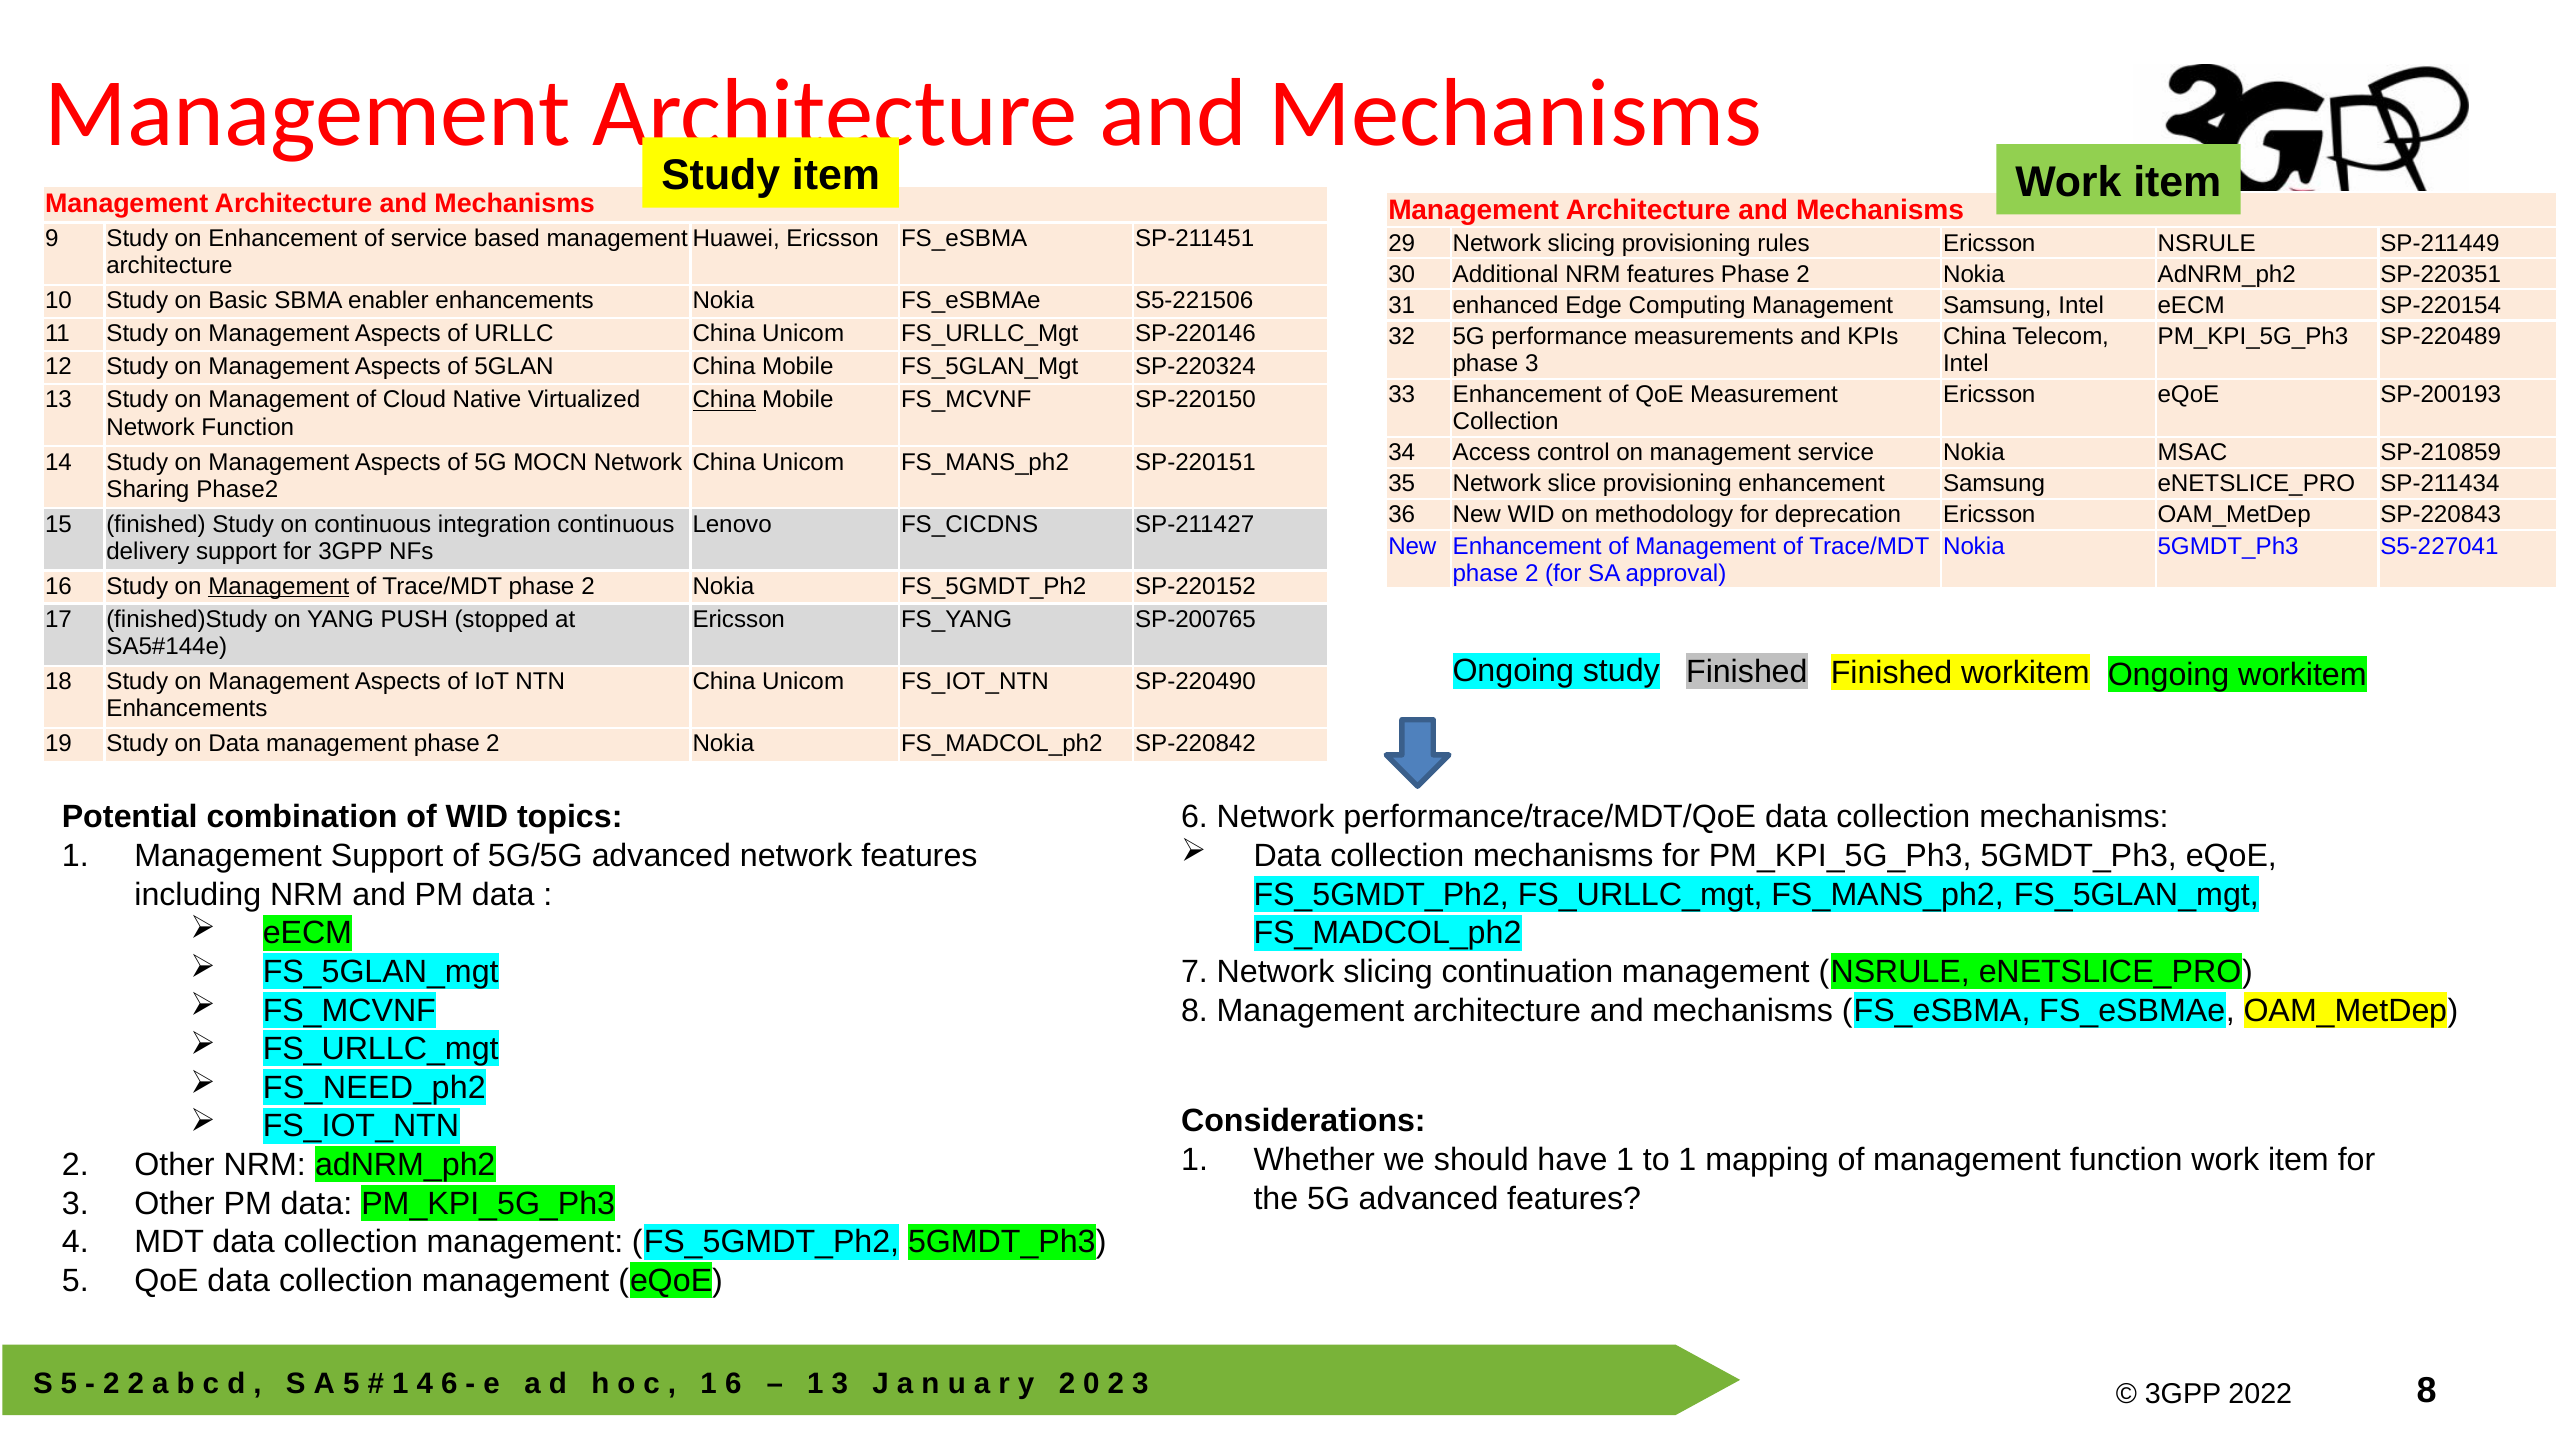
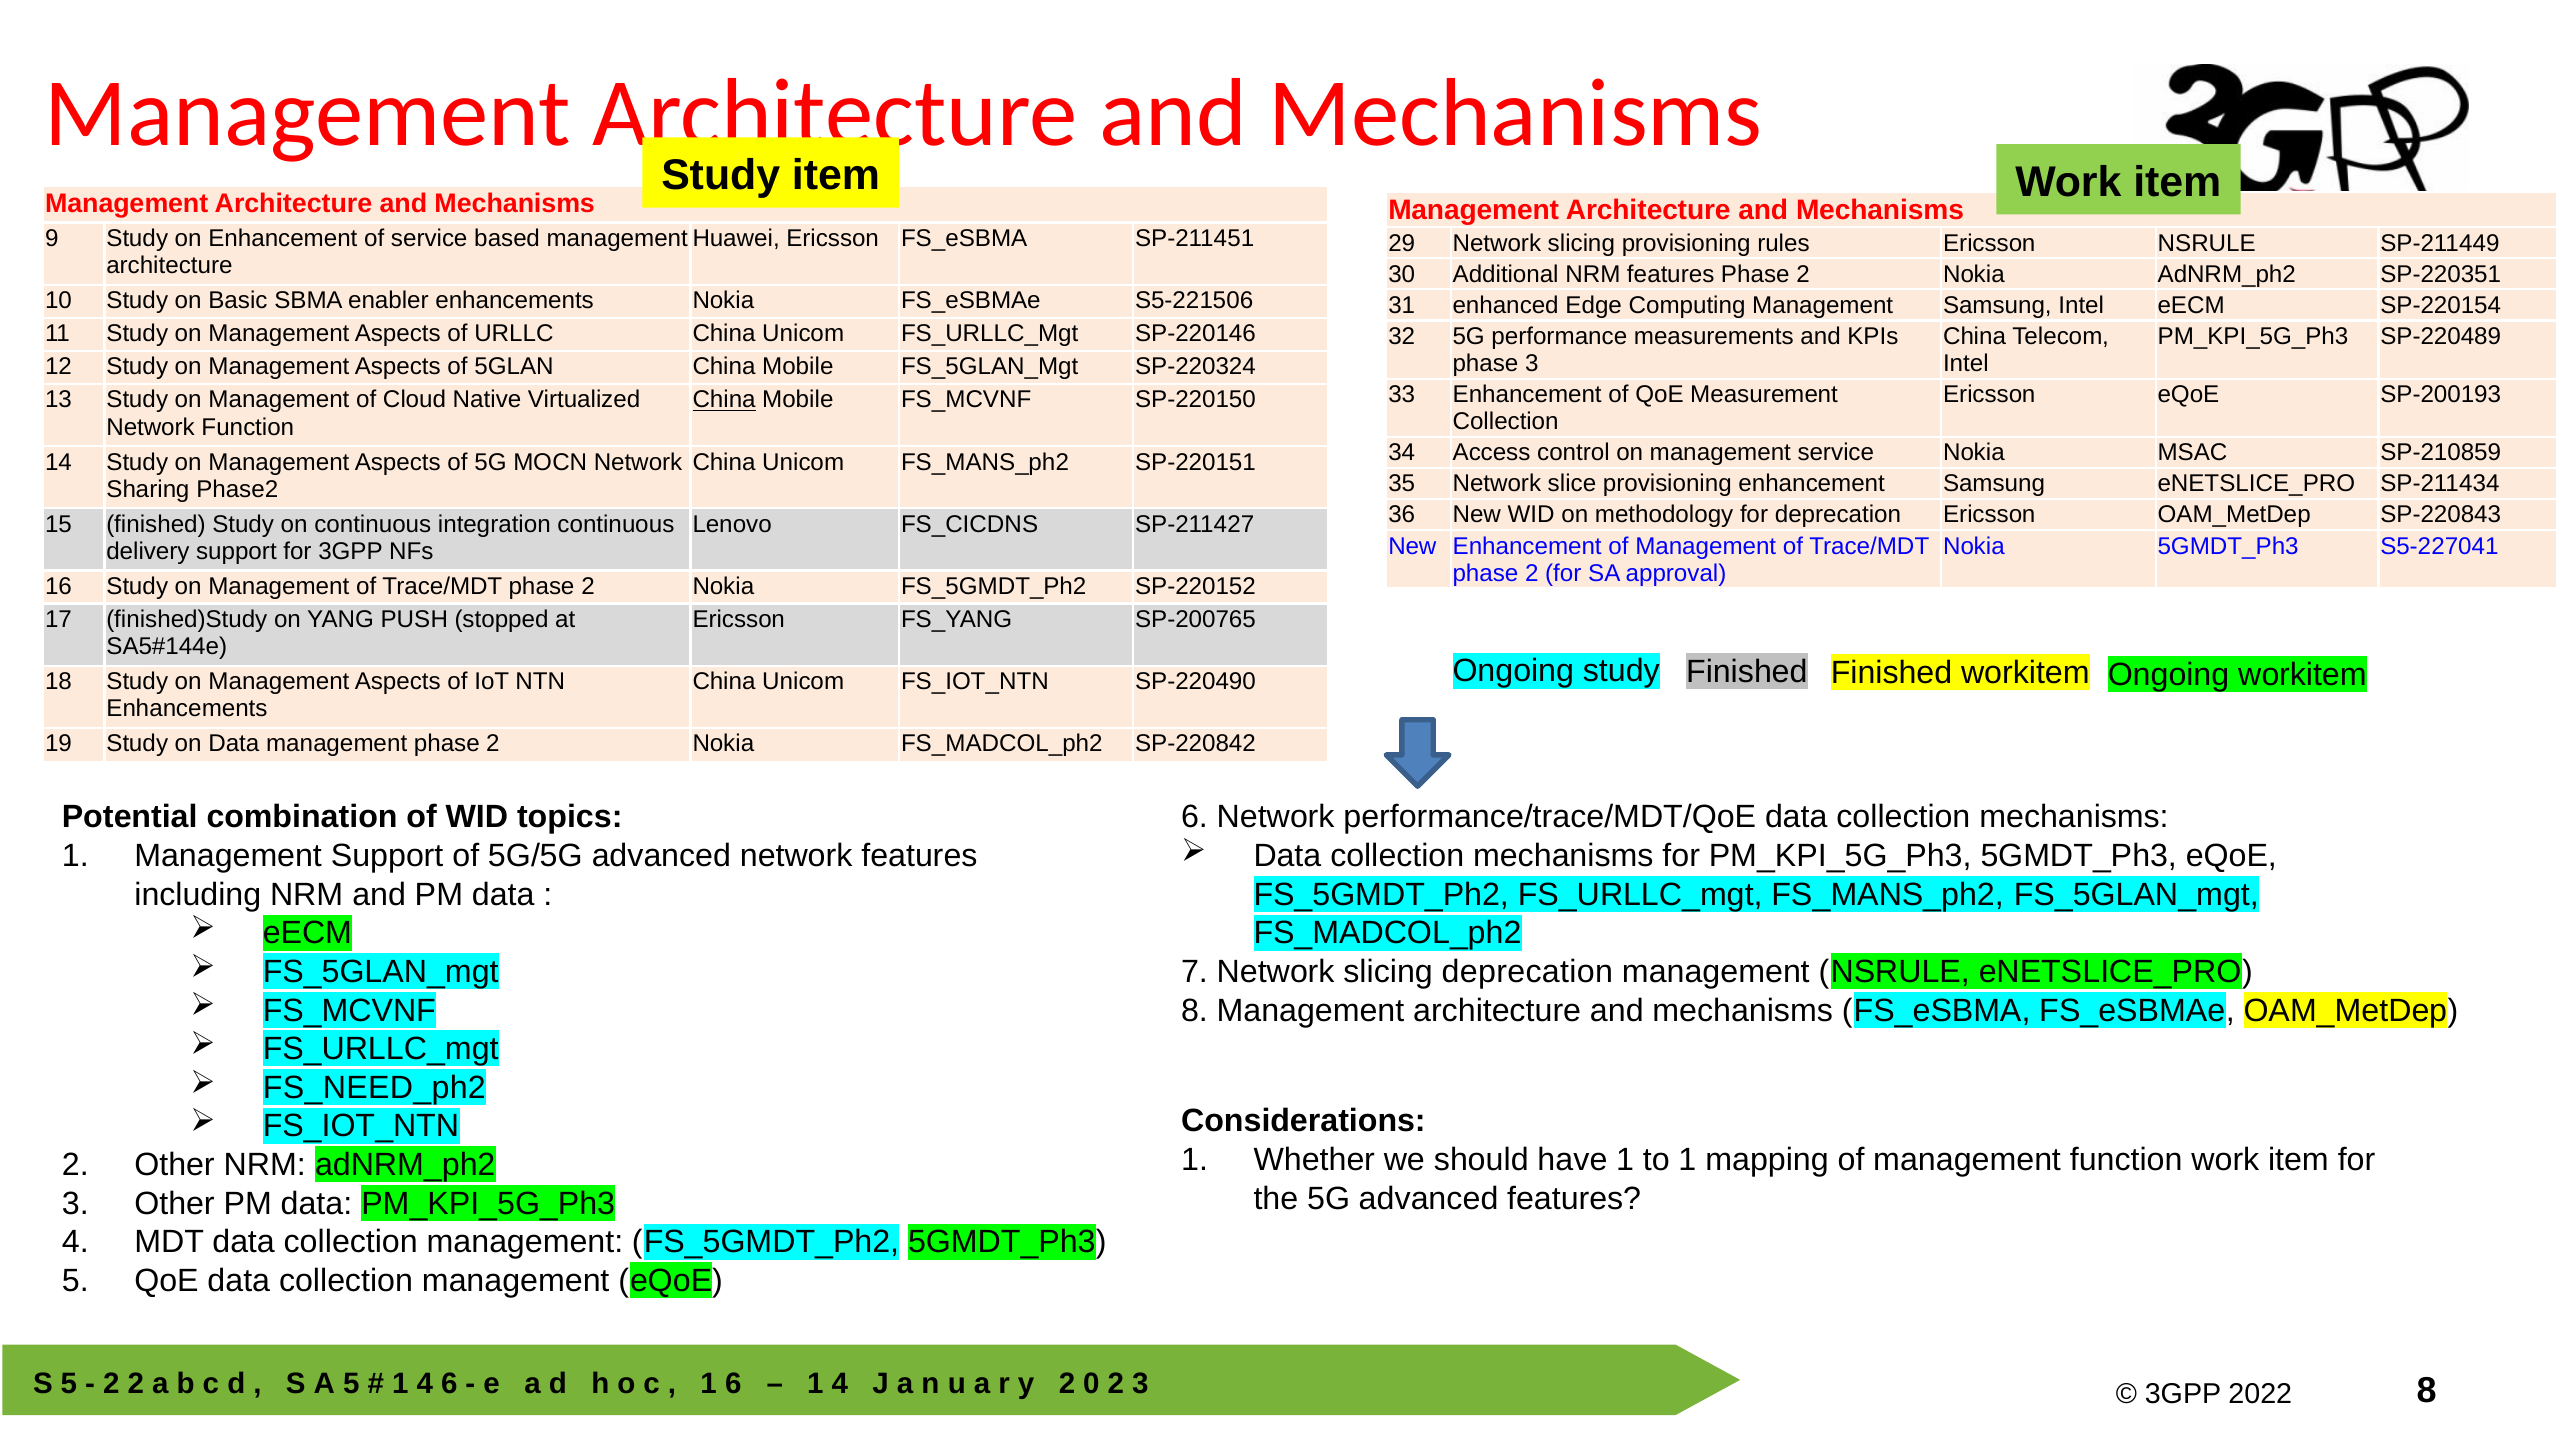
Management underline: present -> none (279, 586)
slicing continuation: continuation -> deprecation (1527, 972)
3: 3 -> 4 (840, 1384)
